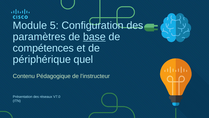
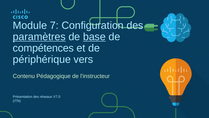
5: 5 -> 7 (54, 25)
paramètres underline: none -> present (39, 37)
quel: quel -> vers (83, 59)
